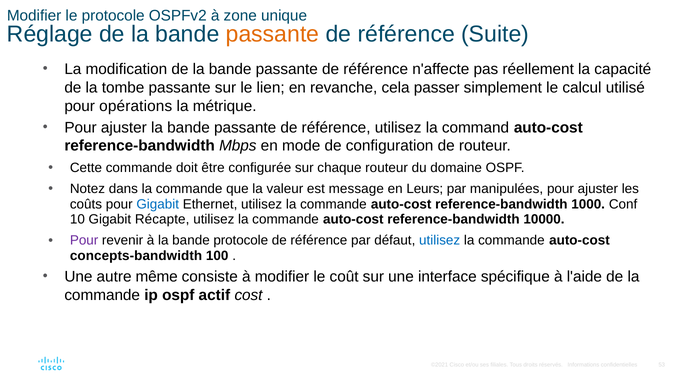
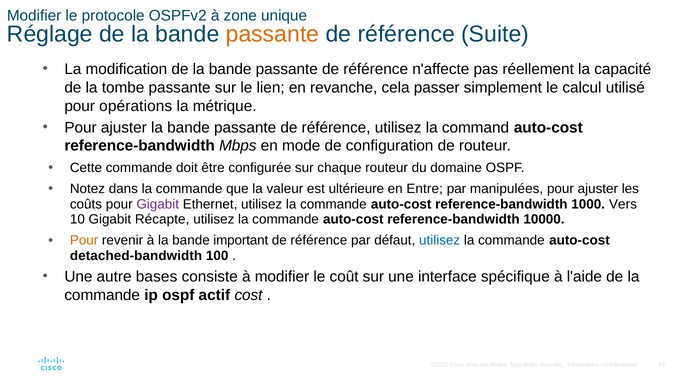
message: message -> ultérieure (356, 189)
Leurs: Leurs -> Entre (425, 189)
Gigabit colour: blue -> purple (158, 204)
Conf: Conf -> Vers (623, 204)
Pour colour: purple -> orange (84, 240)
bande protocole: protocole -> important (241, 240)
concepts-bandwidth: concepts-bandwidth -> detached-bandwidth (136, 256)
même: même -> bases (157, 276)
